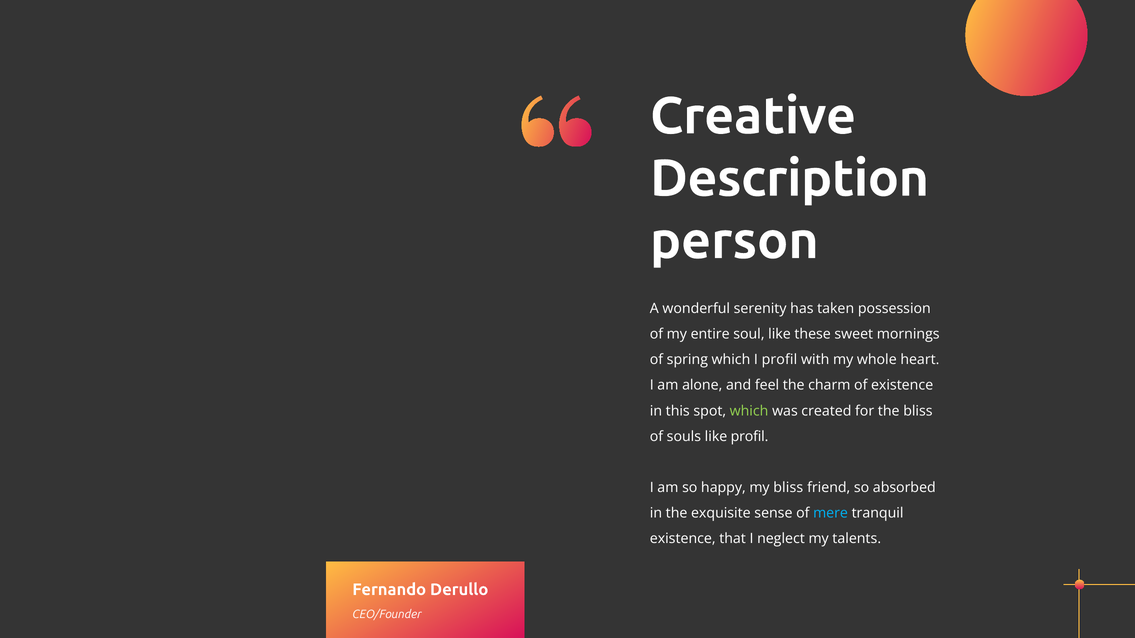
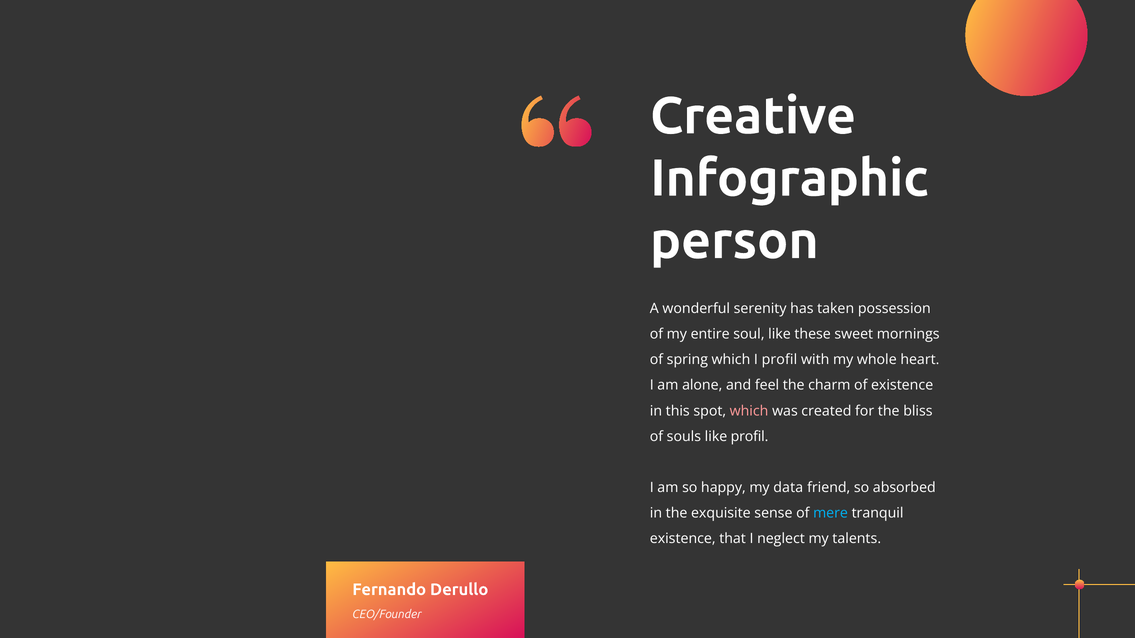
Description: Description -> Infographic (789, 179)
which colour: light green -> pink (749, 411)
my bliss: bliss -> data (788, 488)
